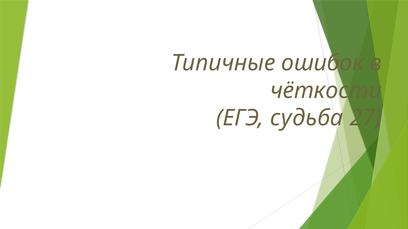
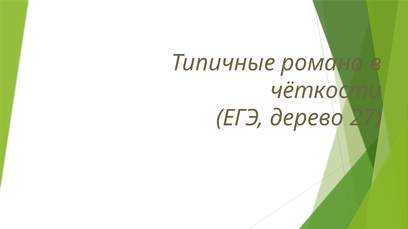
ошибок: ошибок -> романа (323, 63)
судьба: судьба -> дерево (307, 118)
